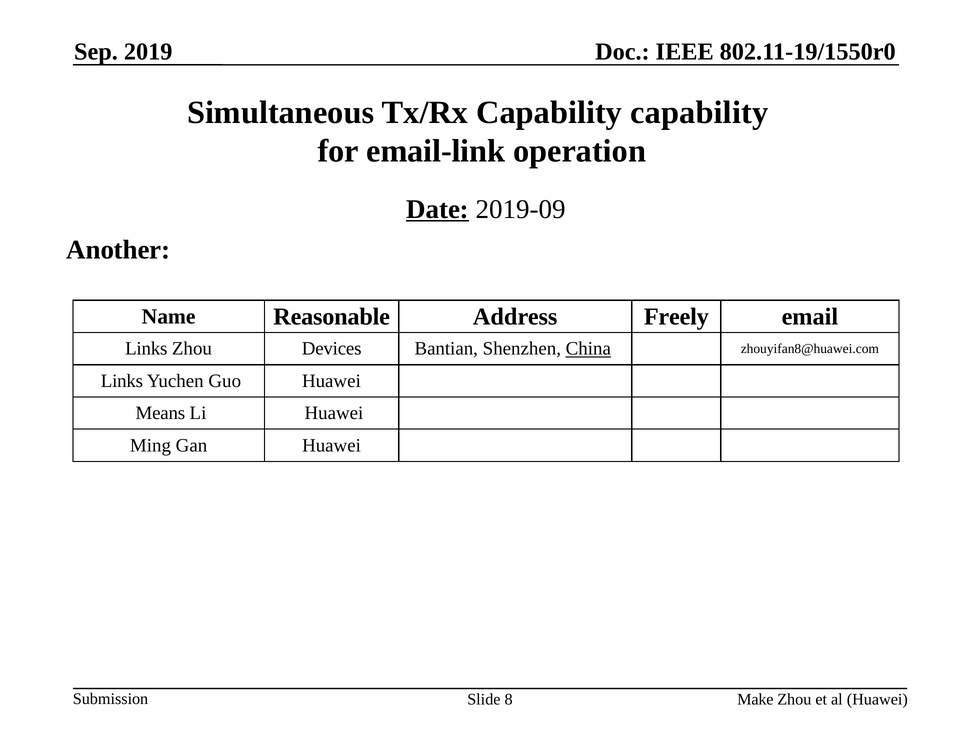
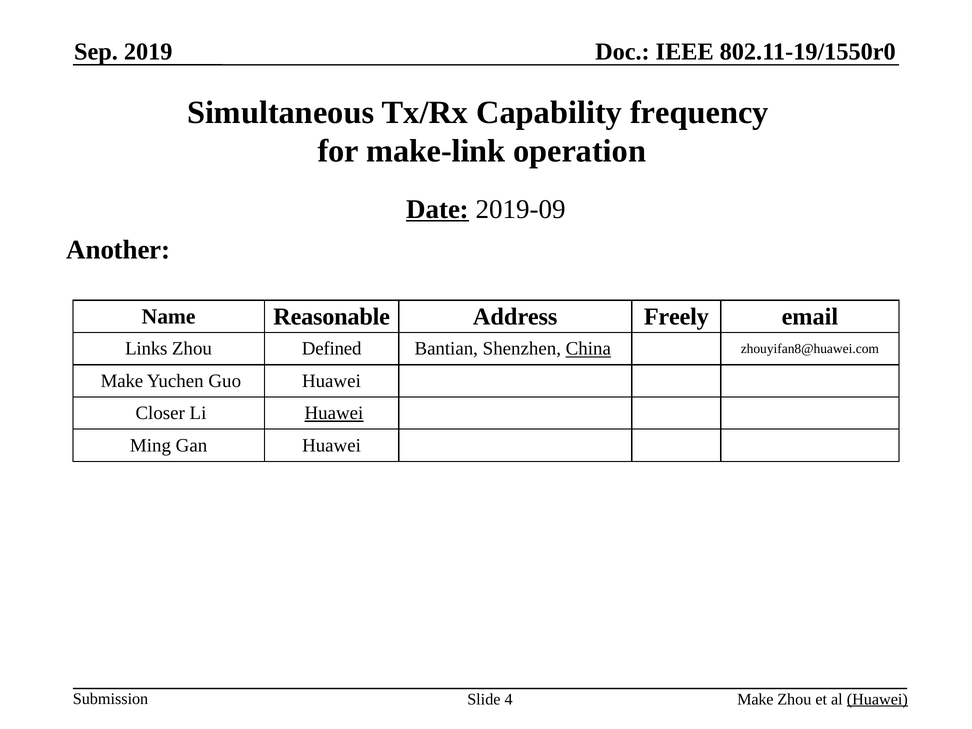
Capability capability: capability -> frequency (699, 112)
email-link: email-link -> make-link (436, 151)
Devices: Devices -> Defined (332, 349)
Links: Links -> Make (122, 381)
Means: Means -> Closer (160, 413)
Huawei underline: none -> present (334, 413)
8: 8 -> 4 (509, 699)
Huawei underline: none -> present (877, 699)
